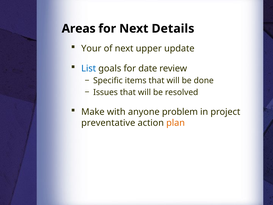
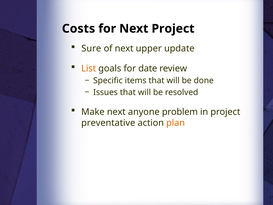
Areas: Areas -> Costs (79, 29)
Next Details: Details -> Project (173, 29)
Your: Your -> Sure (91, 48)
List colour: blue -> orange (89, 68)
Make with: with -> next (116, 112)
